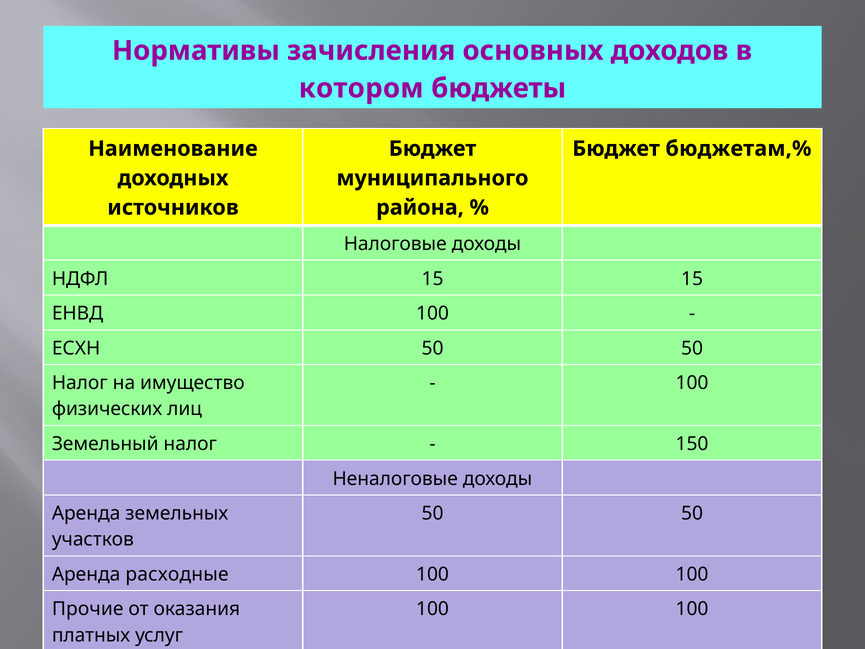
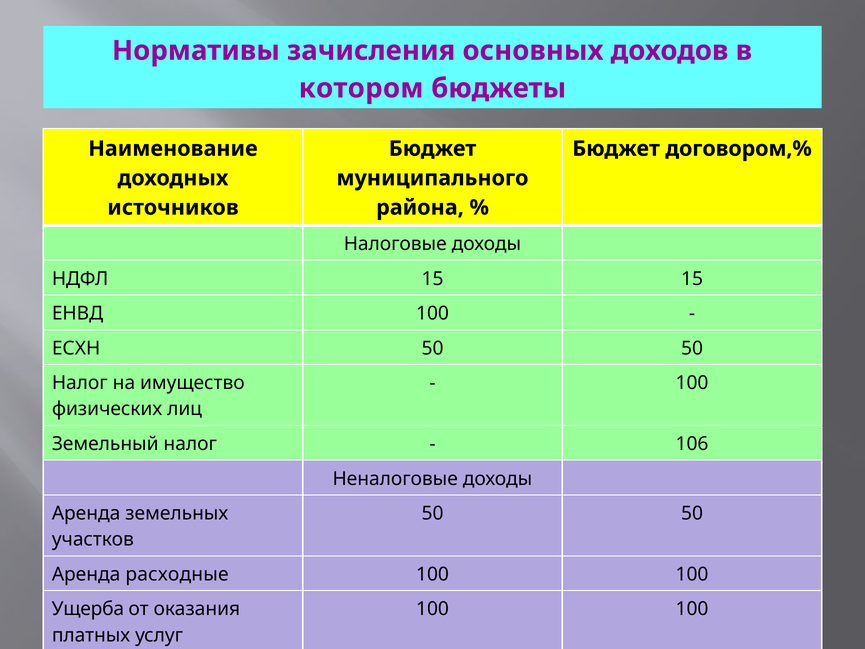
бюджетам,%: бюджетам,% -> договором,% (739, 149)
150: 150 -> 106 (692, 444)
Прочие: Прочие -> Ущерба (88, 609)
